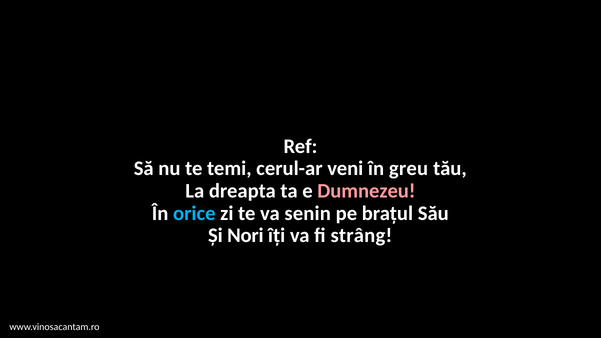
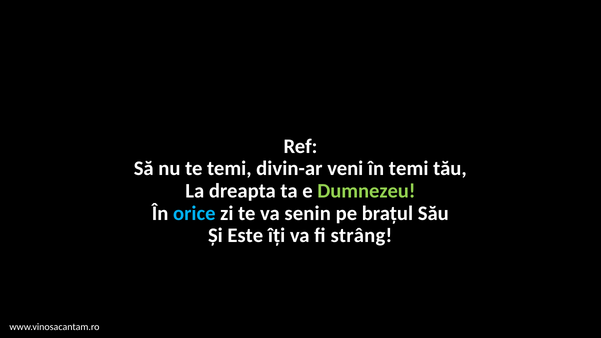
cerul-ar: cerul-ar -> divin-ar (289, 169)
în greu: greu -> temi (409, 169)
Dumnezeu colour: pink -> light green (366, 191)
Nori: Nori -> Este (245, 236)
